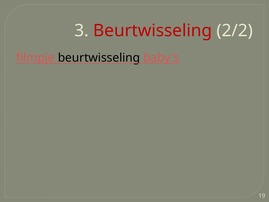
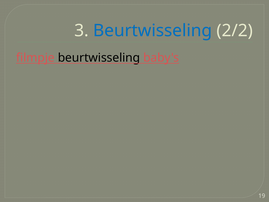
Beurtwisseling colour: red -> blue (153, 31)
